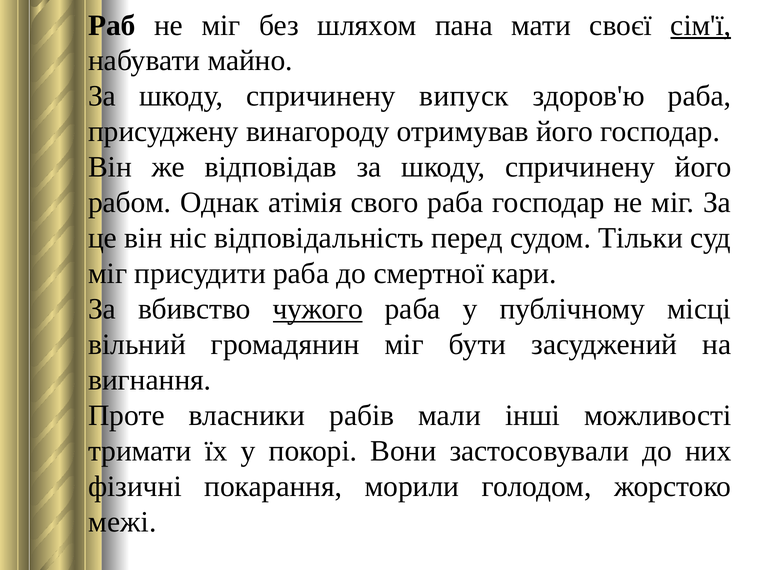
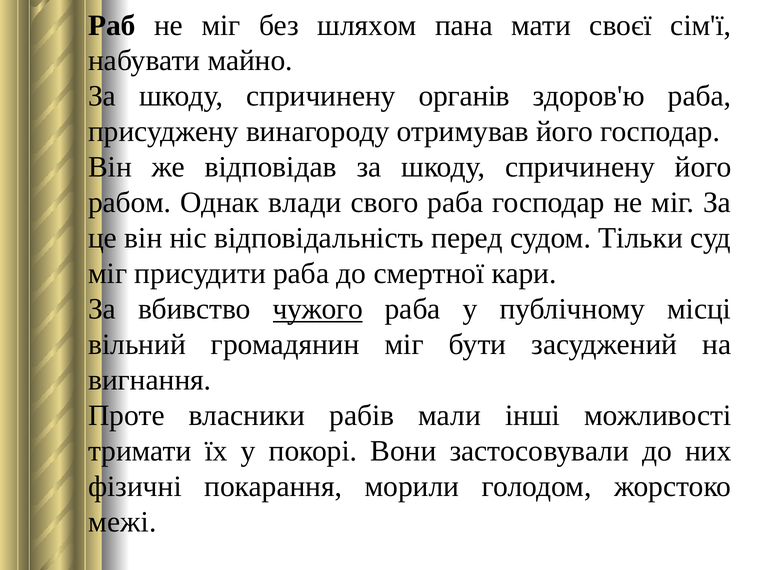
сім'ї underline: present -> none (701, 25)
випуск: випуск -> органів (464, 96)
атімія: атімія -> влади (305, 203)
